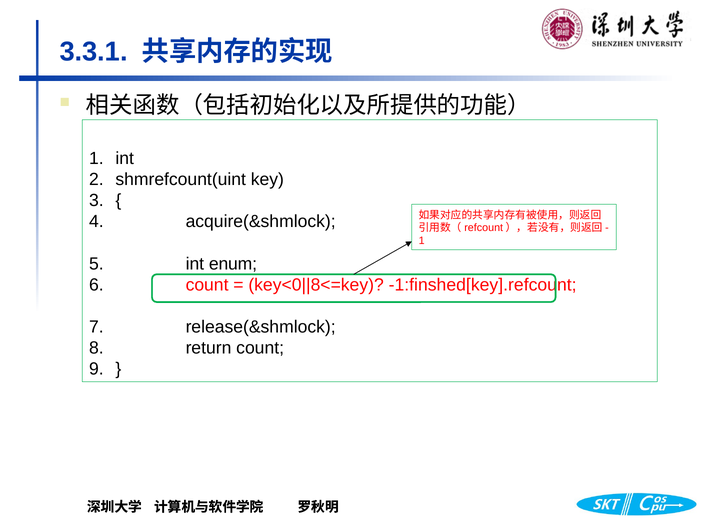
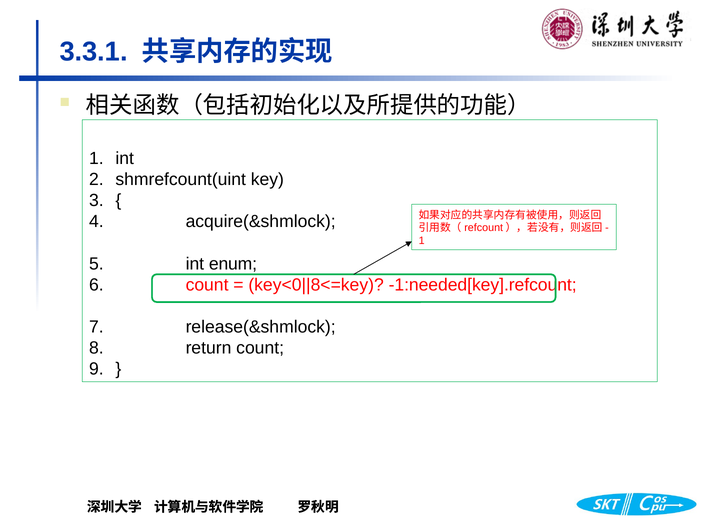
-1:finshed[key].refcount: -1:finshed[key].refcount -> -1:needed[key].refcount (483, 285)
